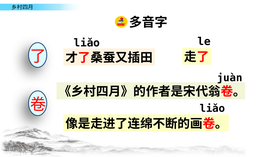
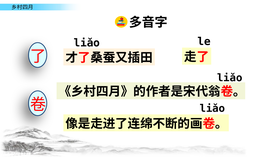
juàn: juàn -> liǎo (230, 78)
